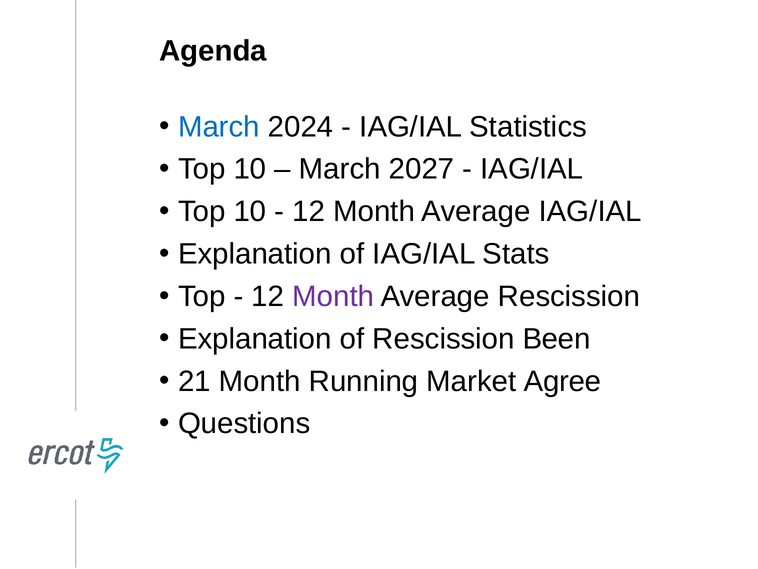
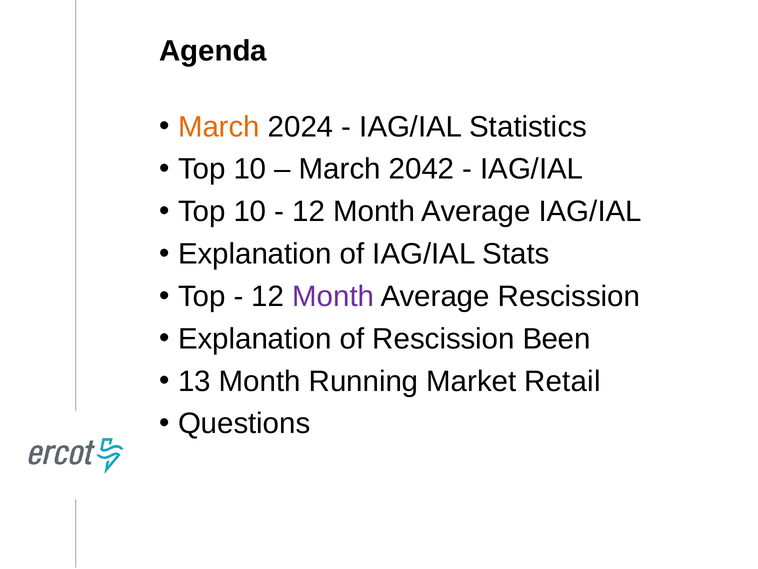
March colour: blue -> orange (219, 127)
2027: 2027 -> 2042 (422, 169)
21: 21 -> 13 (194, 381)
Agree: Agree -> Retail (562, 381)
